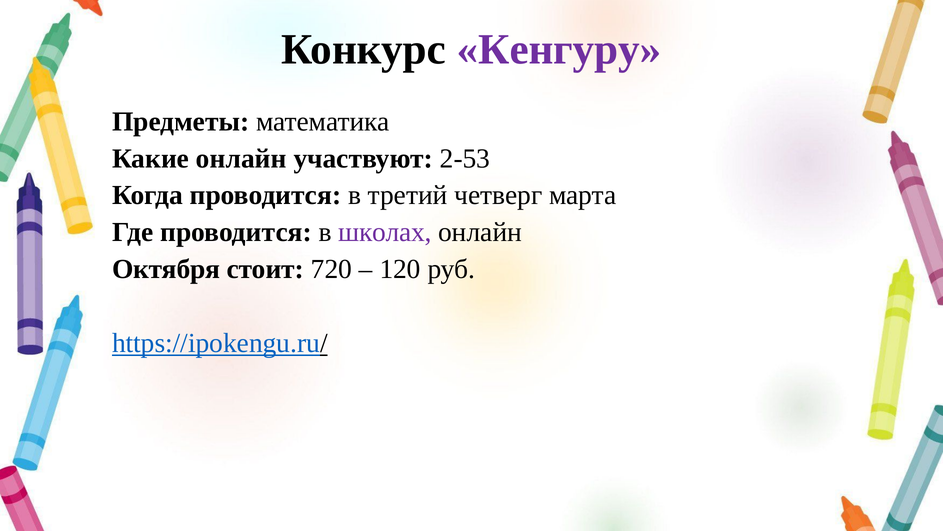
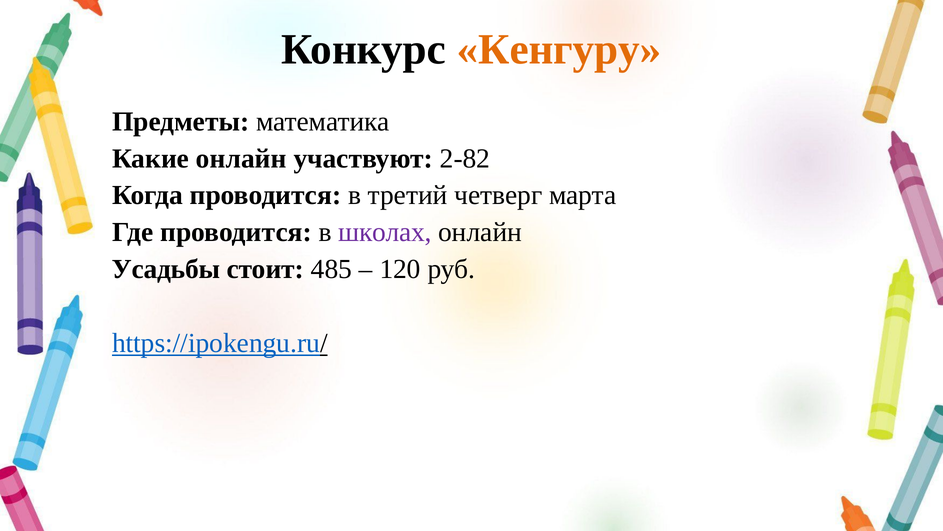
Кенгуру colour: purple -> orange (559, 50)
2-53: 2-53 -> 2-82 (465, 158)
Октября: Октября -> Усадьбы (166, 269)
720: 720 -> 485 (332, 269)
